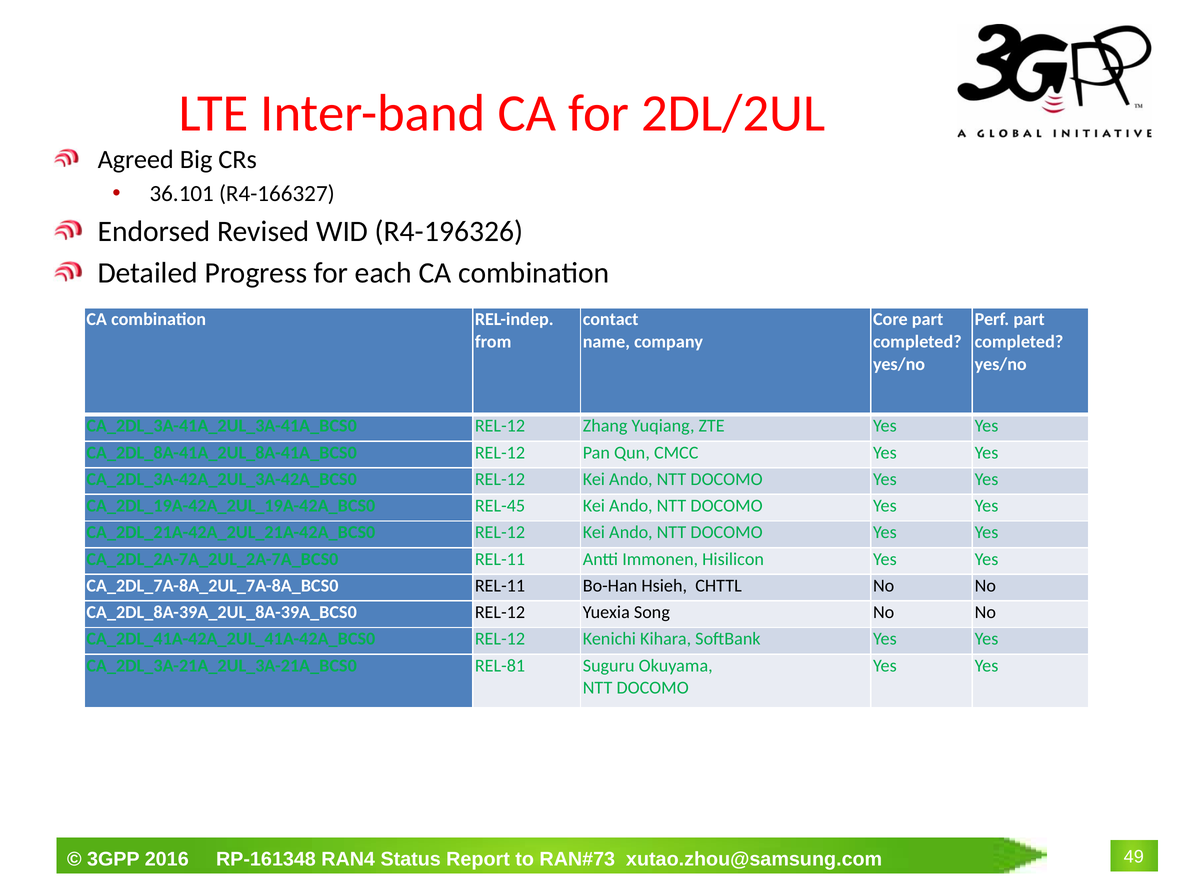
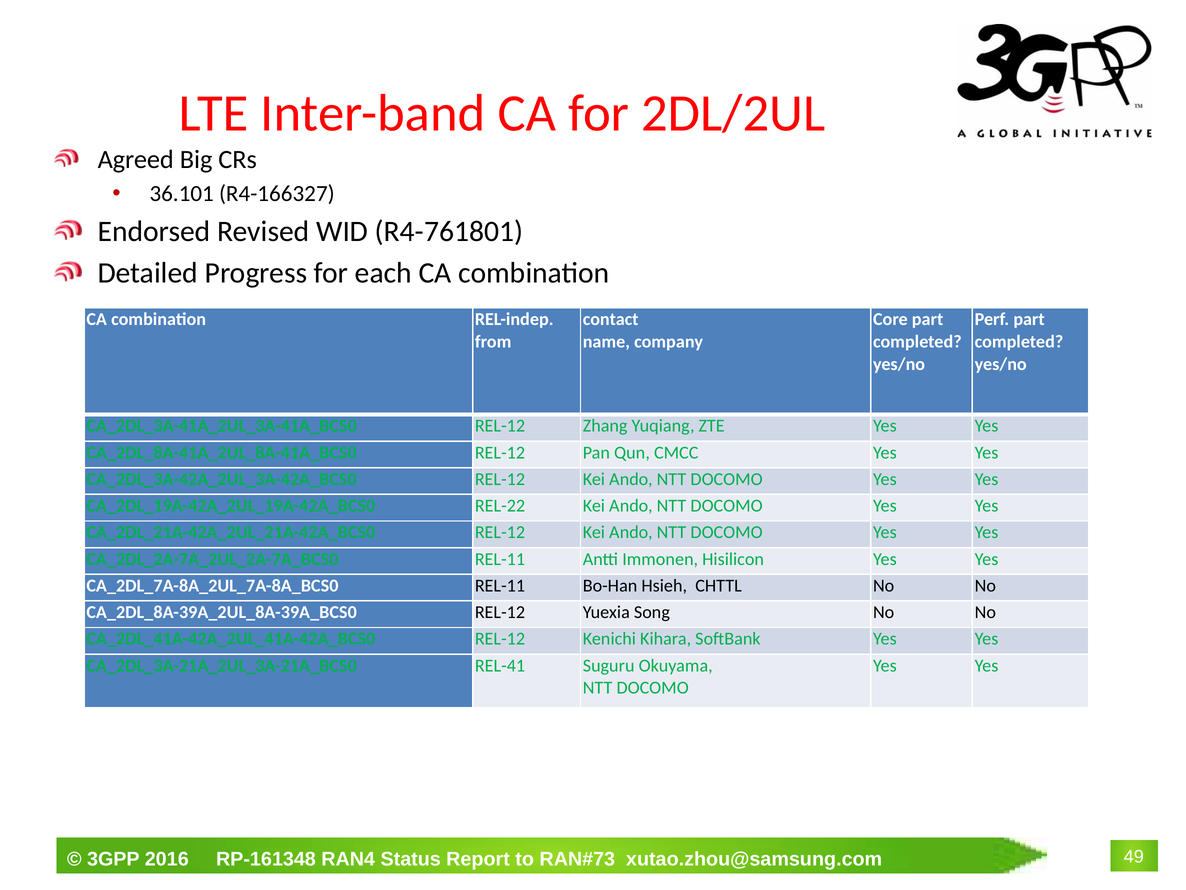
R4-196326: R4-196326 -> R4-761801 (449, 232)
REL-45: REL-45 -> REL-22 (500, 506)
REL-81: REL-81 -> REL-41 (500, 665)
